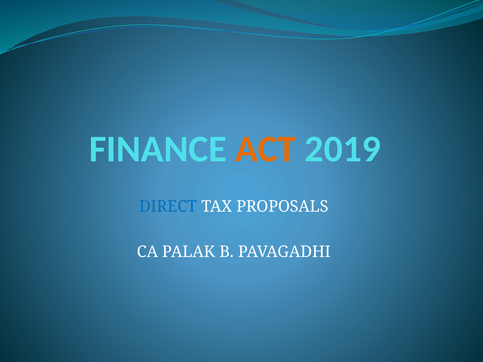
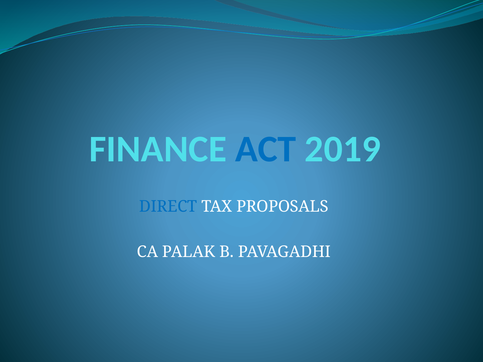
ACT colour: orange -> blue (266, 149)
